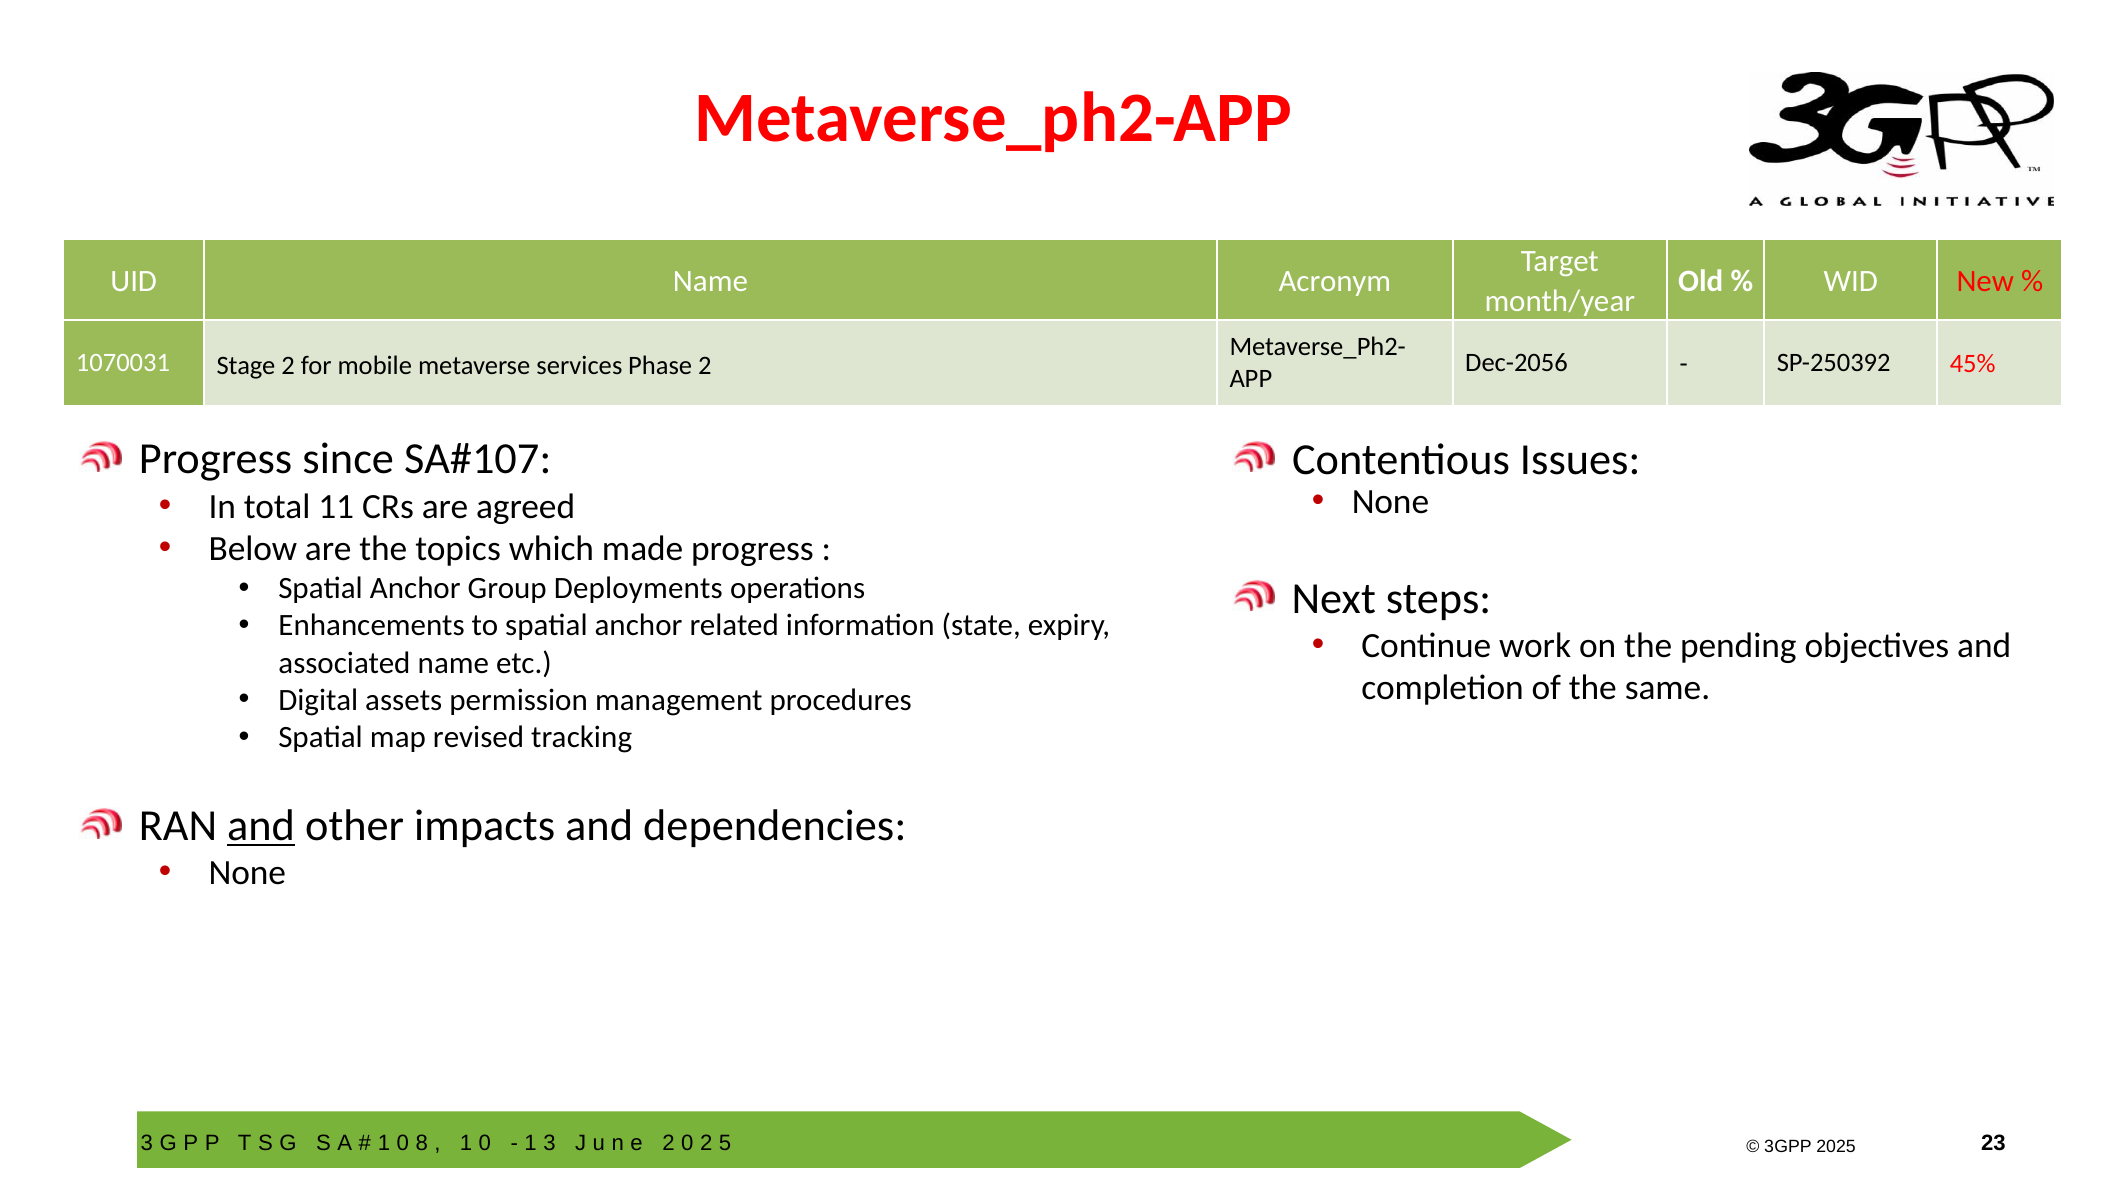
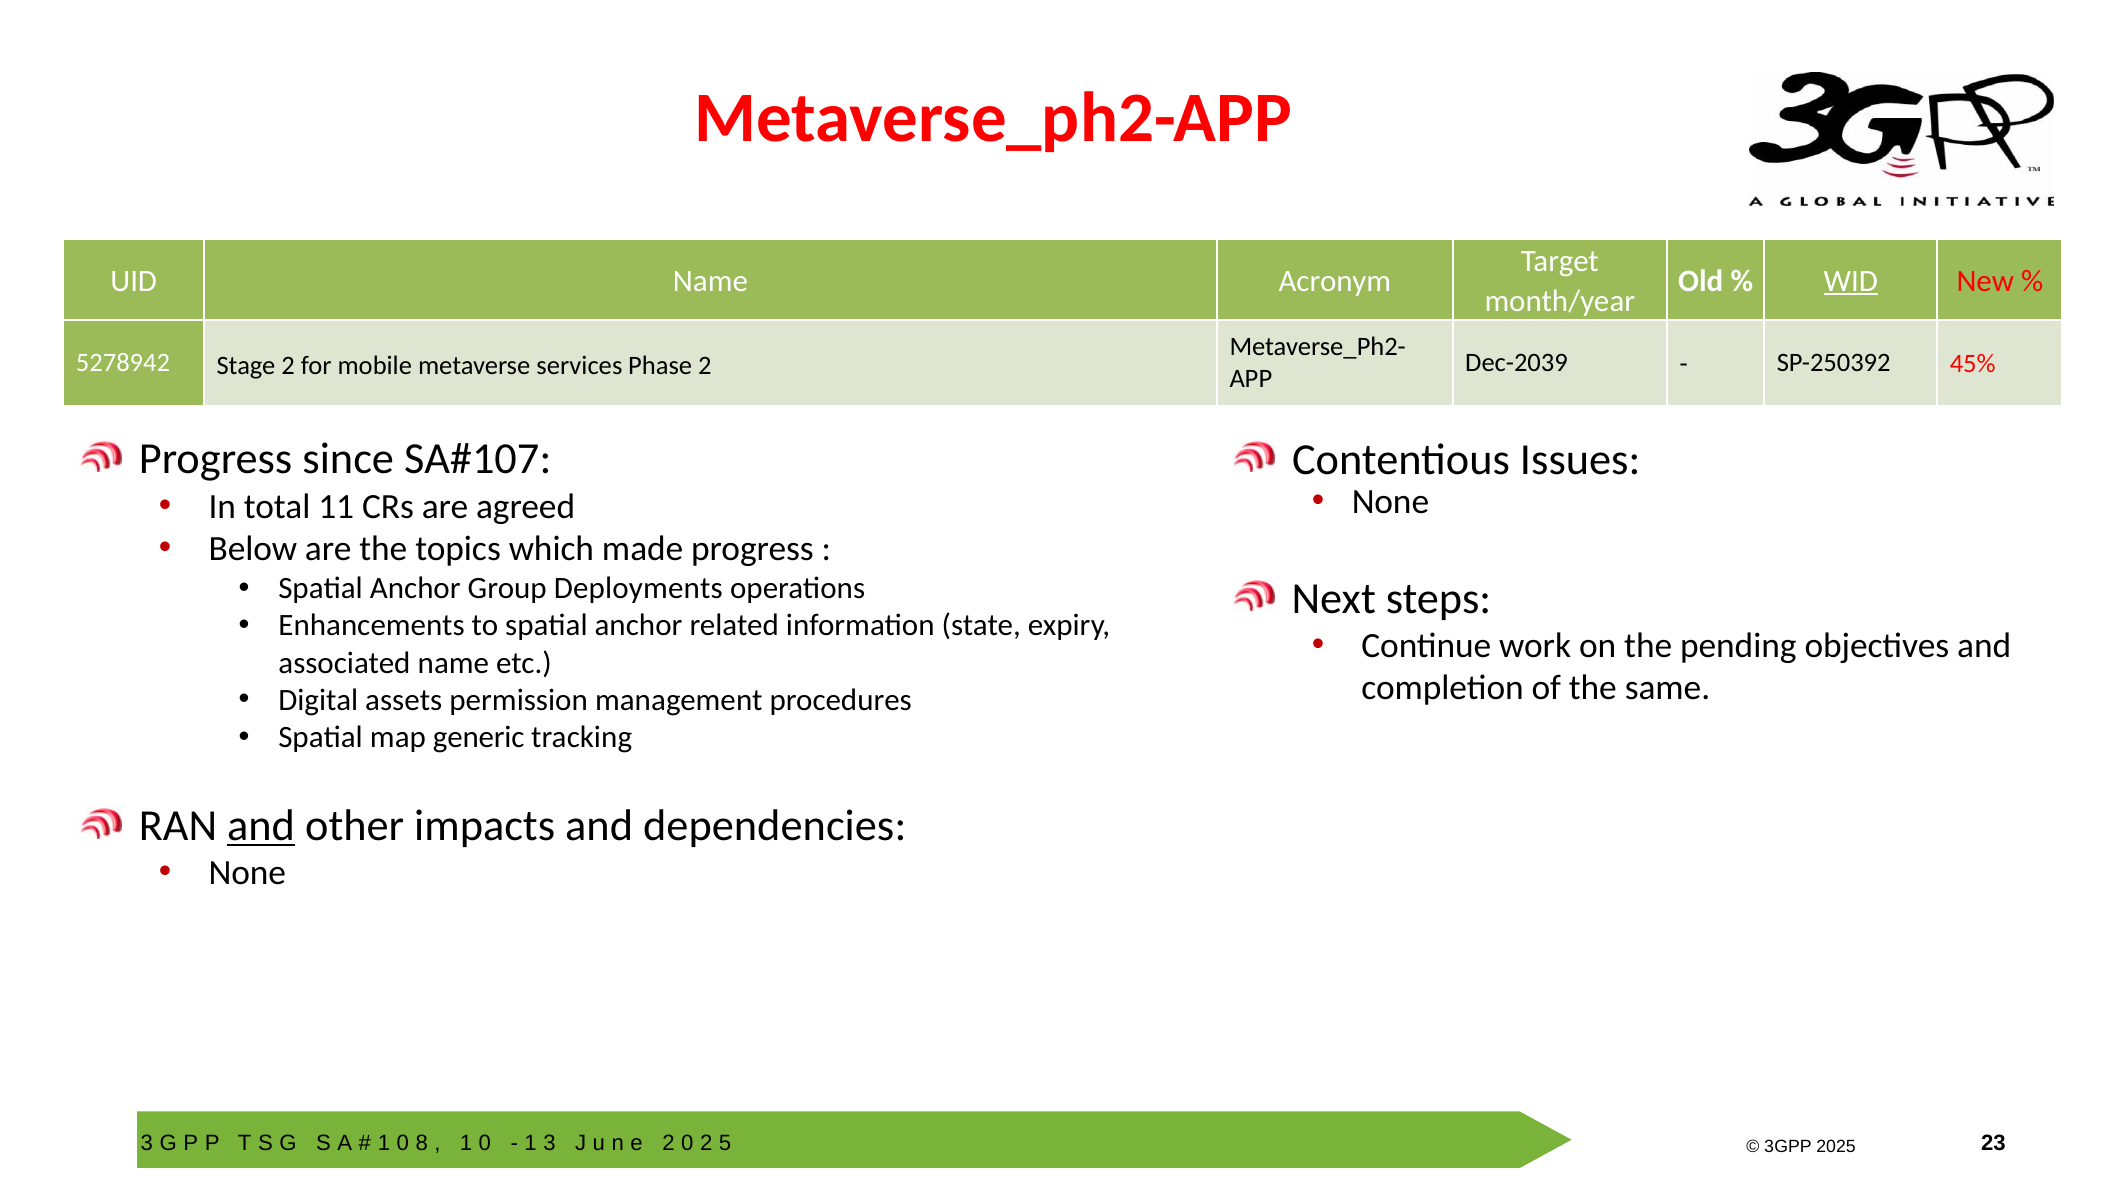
WID underline: none -> present (1851, 281)
1070031: 1070031 -> 5278942 (123, 363)
Dec-2056: Dec-2056 -> Dec-2039 (1516, 363)
revised: revised -> generic (479, 737)
